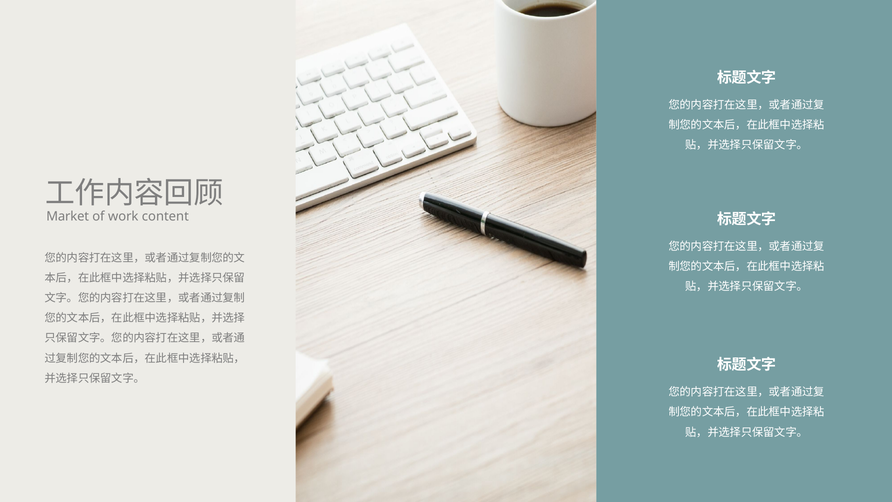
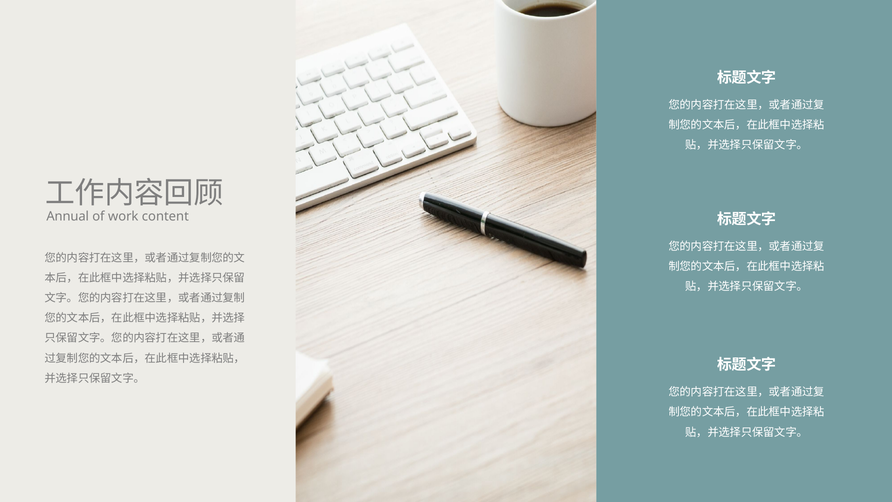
Market: Market -> Annual (68, 217)
